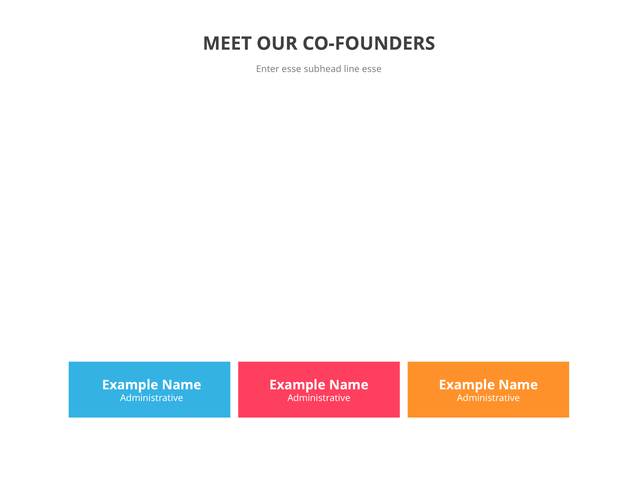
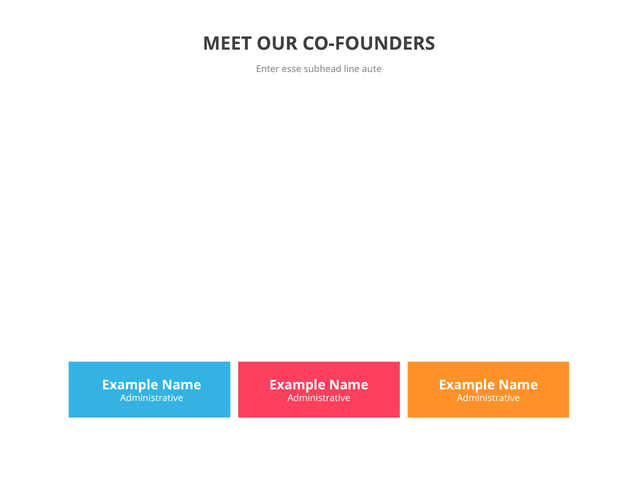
line esse: esse -> aute (372, 69)
